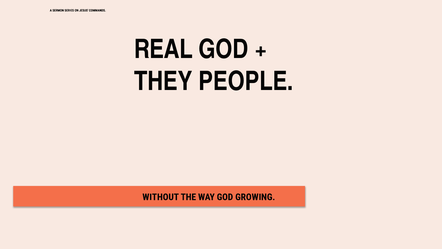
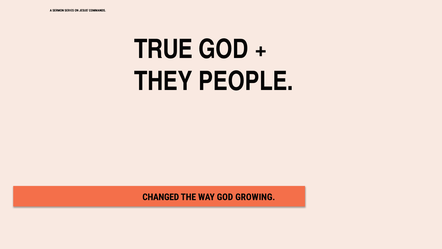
REAL: REAL -> TRUE (163, 49)
WITHOUT: WITHOUT -> CHANGED (161, 197)
